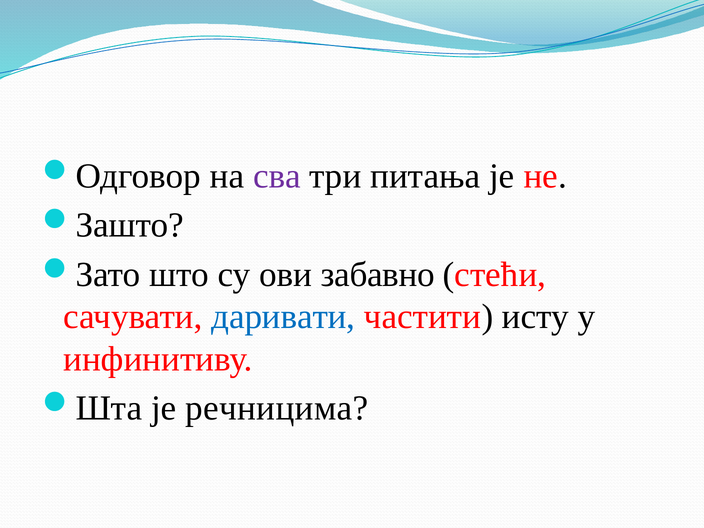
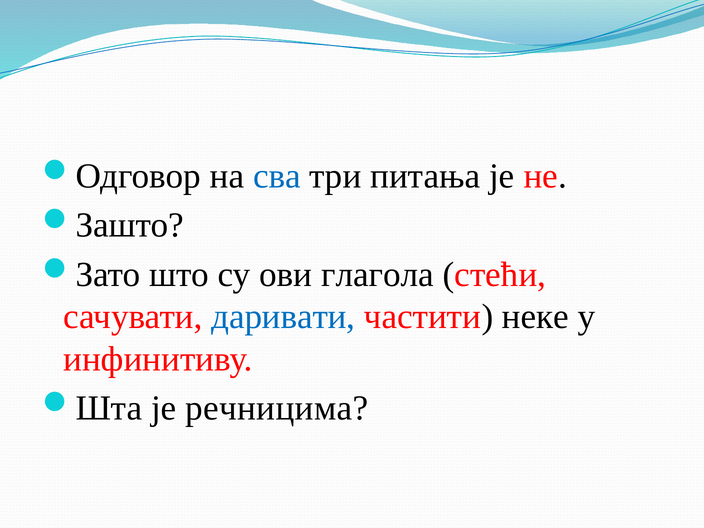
сва colour: purple -> blue (277, 176)
забавно: забавно -> глагола (377, 275)
исту: исту -> неке (535, 317)
